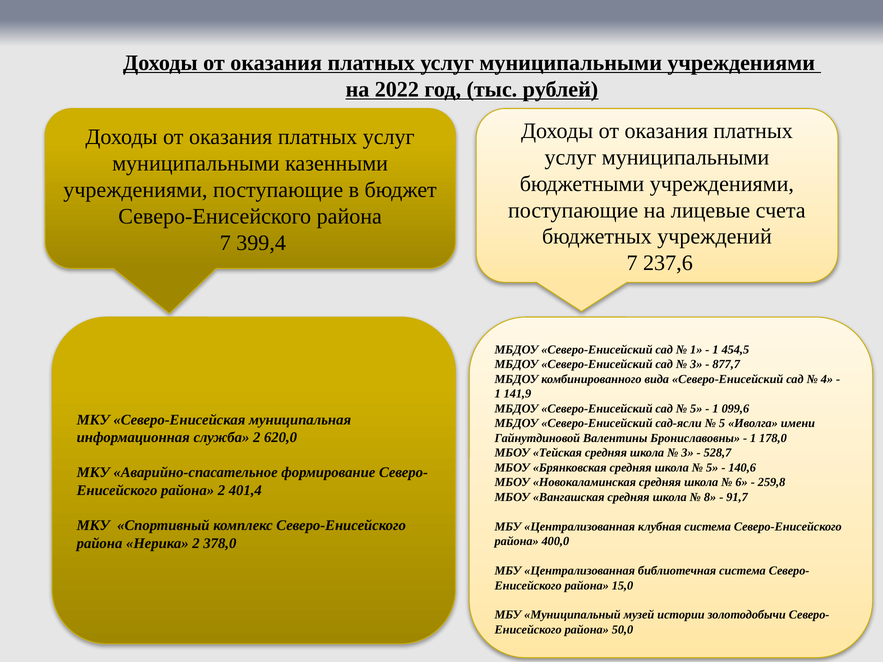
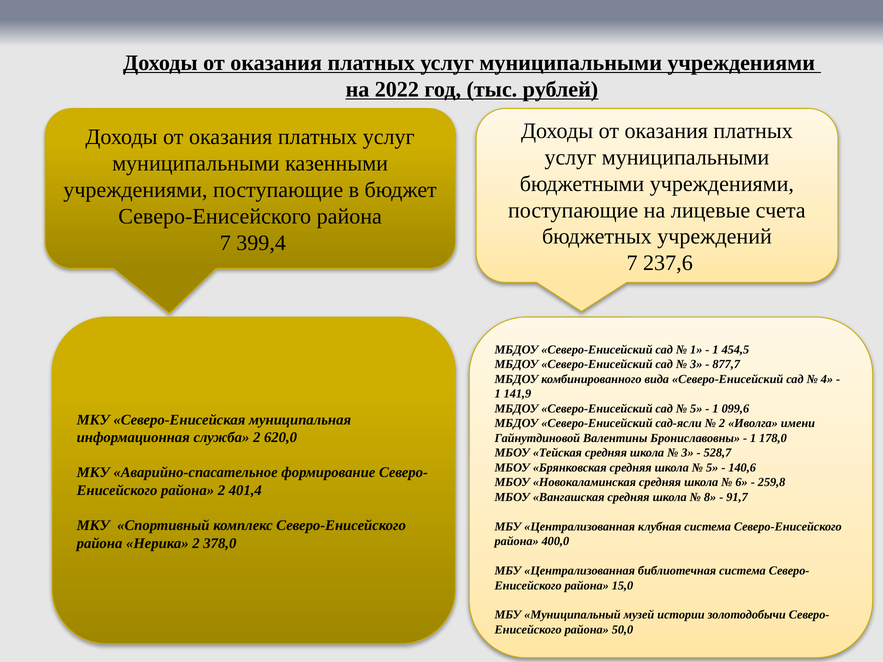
5: 5 -> 2 (722, 424)
